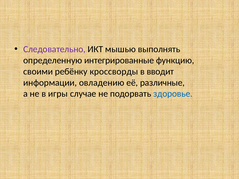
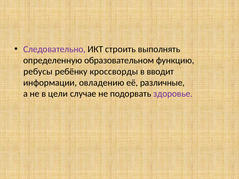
мышью: мышью -> строить (120, 49)
интегрированные: интегрированные -> образовательном (119, 60)
своими: своими -> ребусы (38, 72)
игры: игры -> цели (58, 94)
здоровье colour: blue -> purple (173, 94)
